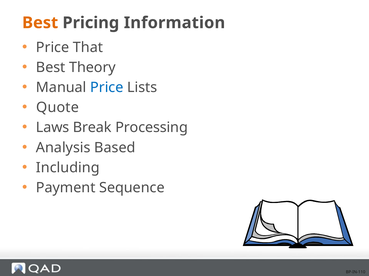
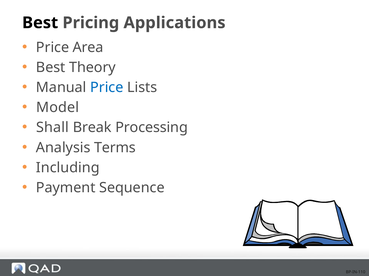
Best colour: orange -> black (40, 23)
Information: Information -> Applications (175, 23)
That: That -> Area (88, 47)
Quote: Quote -> Model (58, 108)
Laws: Laws -> Shall (53, 128)
Based: Based -> Terms (115, 148)
